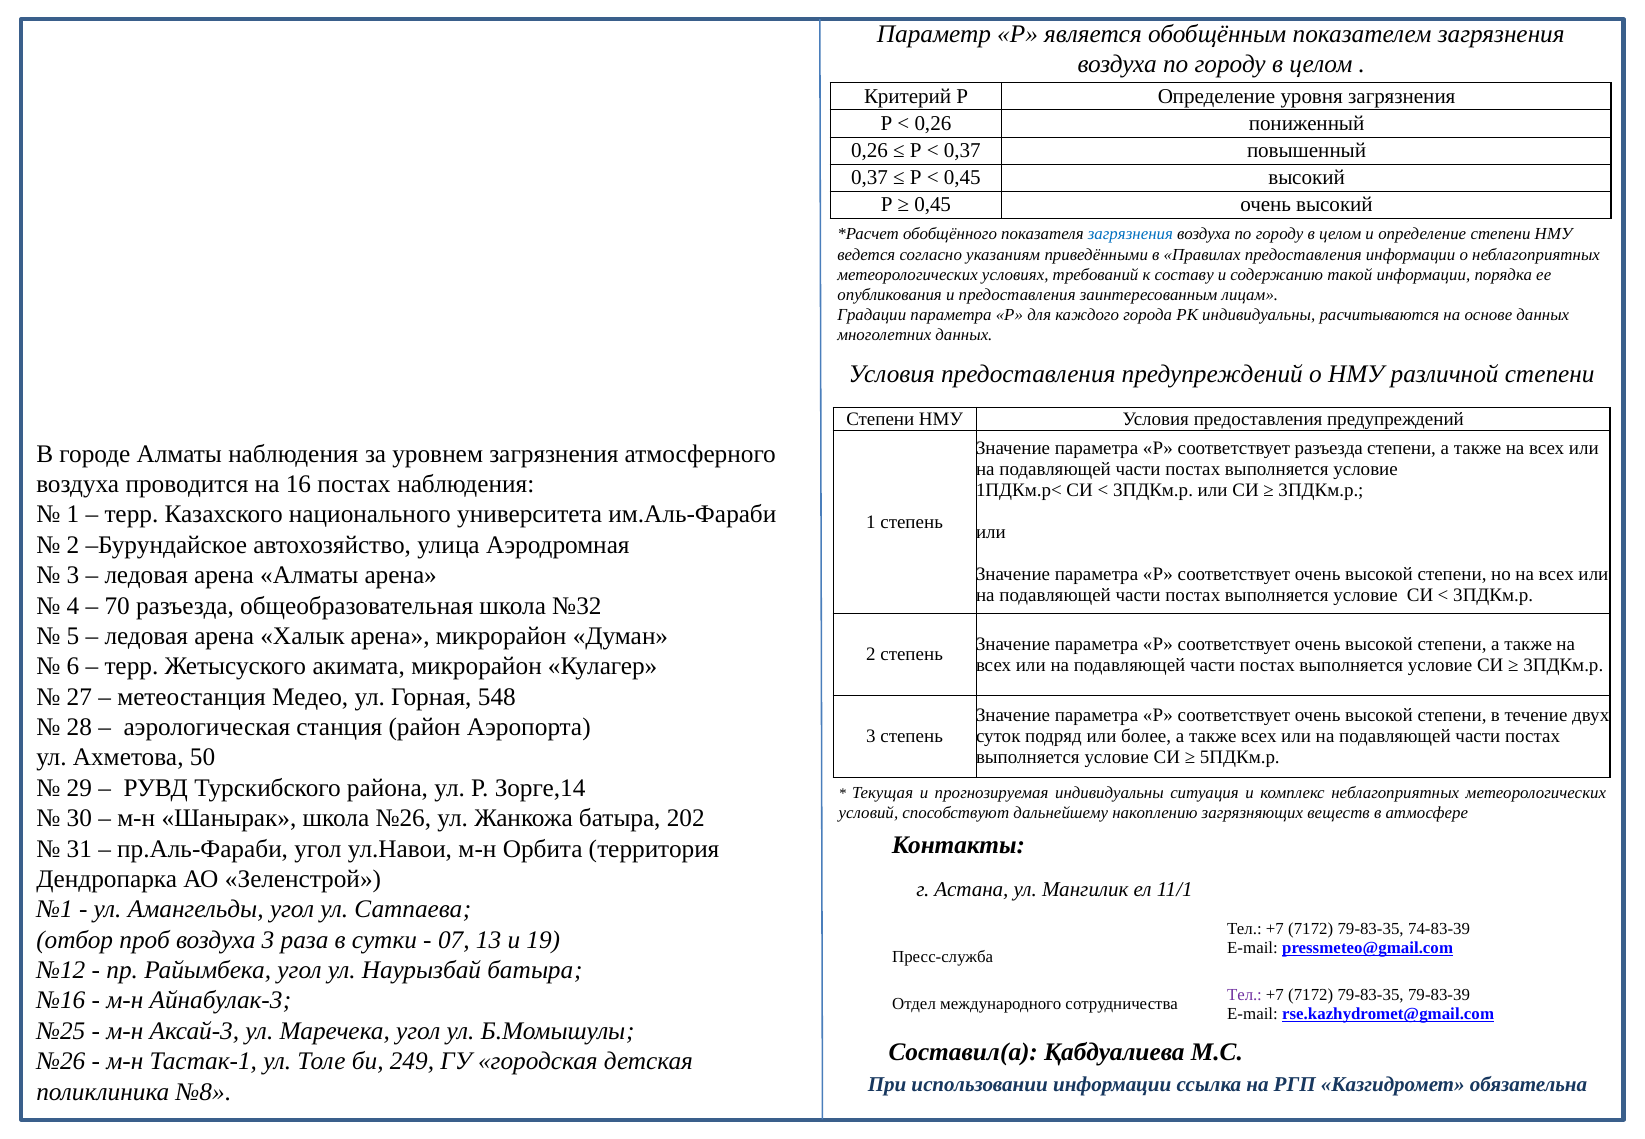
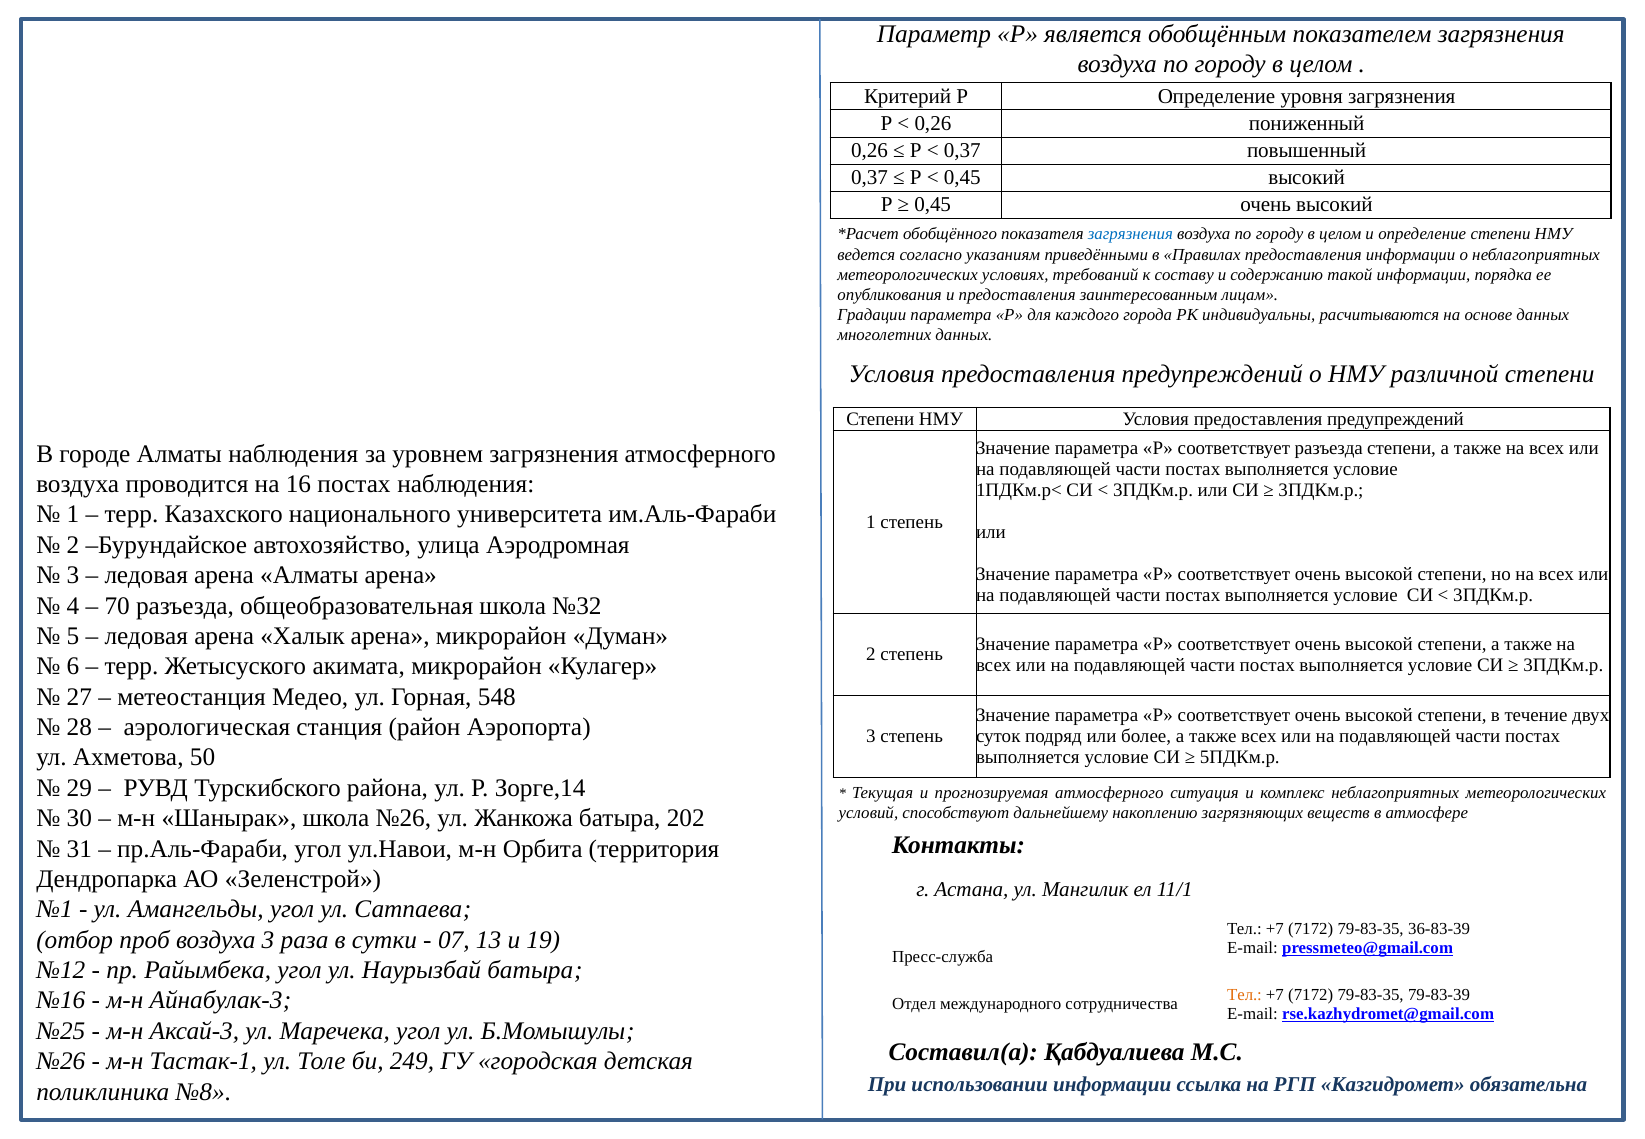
прогнозируемая индивидуальны: индивидуальны -> атмосферного (1109, 793)
74-83-39: 74-83-39 -> 36-83-39 (1439, 929)
Тел colour: purple -> orange (1245, 995)
